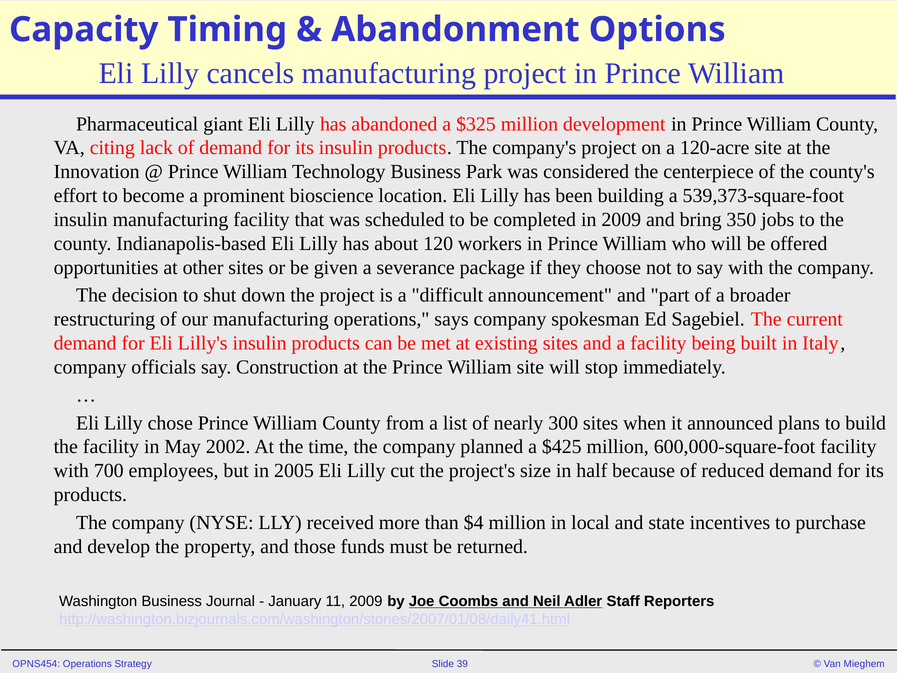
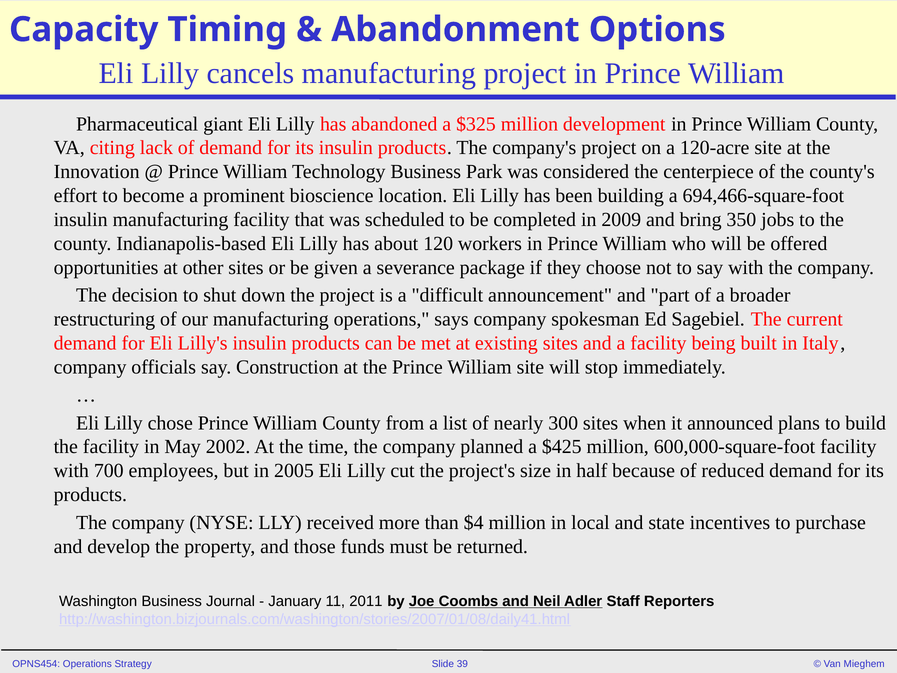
539,373-square-foot: 539,373-square-foot -> 694,466-square-foot (763, 196)
11 2009: 2009 -> 2011 (366, 601)
